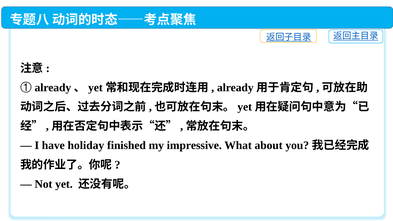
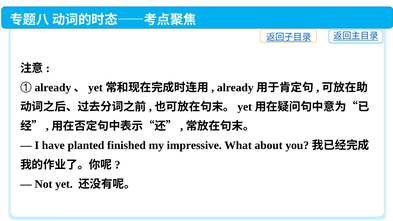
holiday: holiday -> planted (86, 146)
